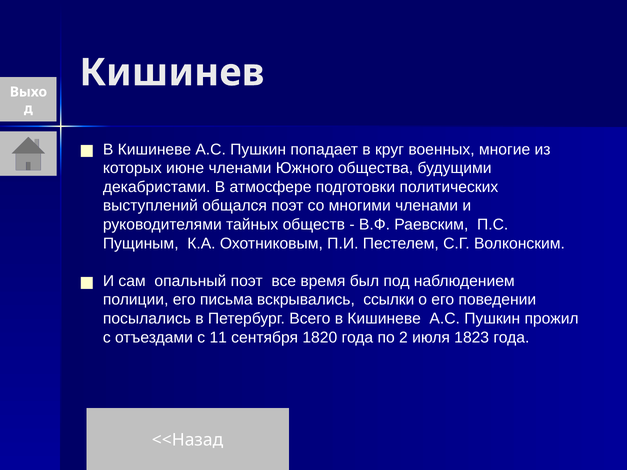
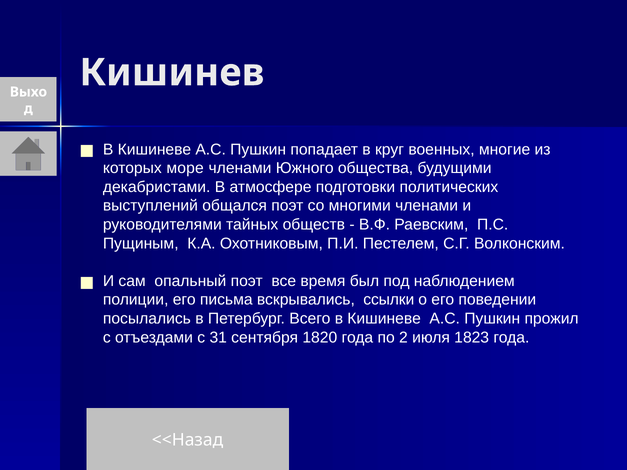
июне: июне -> море (185, 168)
11: 11 -> 31 (218, 338)
